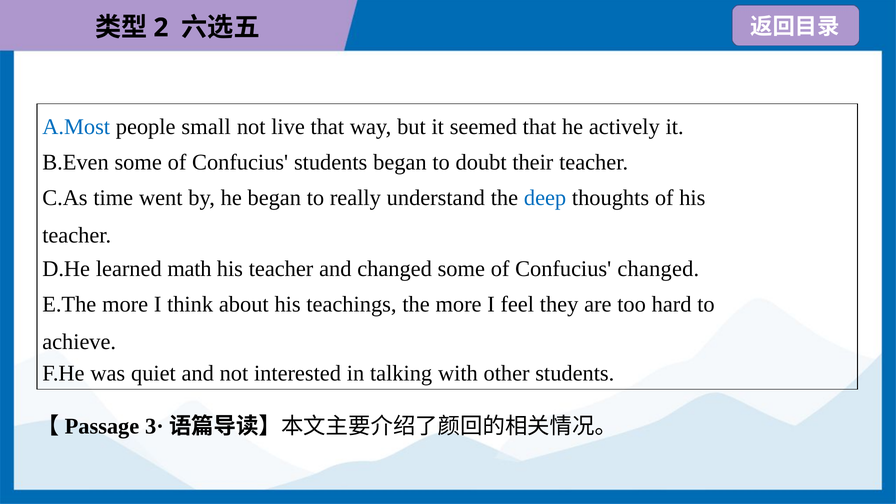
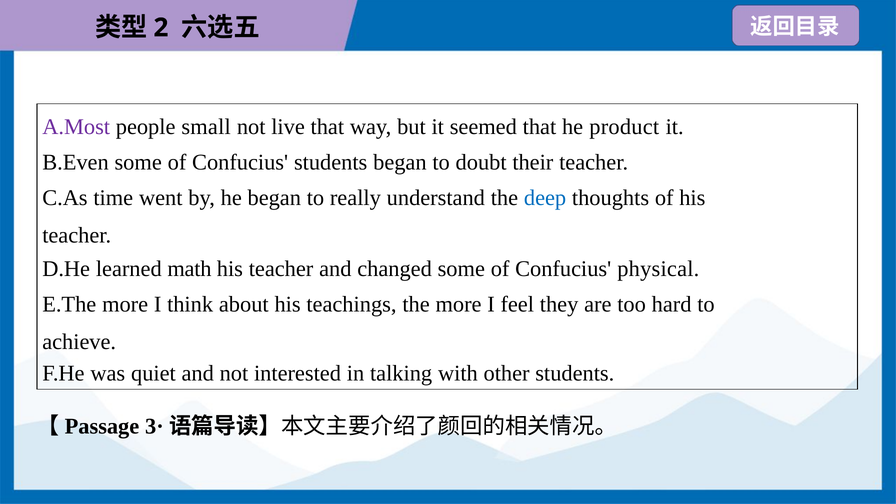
A.Most colour: blue -> purple (76, 127)
actively: actively -> product (624, 127)
Confucius changed: changed -> physical (658, 269)
